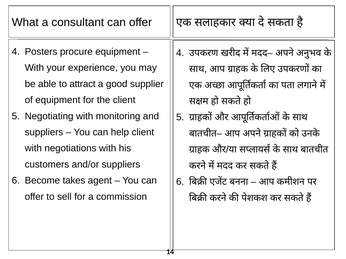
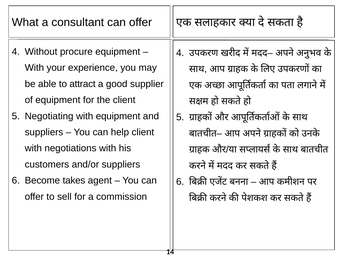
Posters: Posters -> Without (41, 52)
with monitoring: monitoring -> equipment (118, 116)
